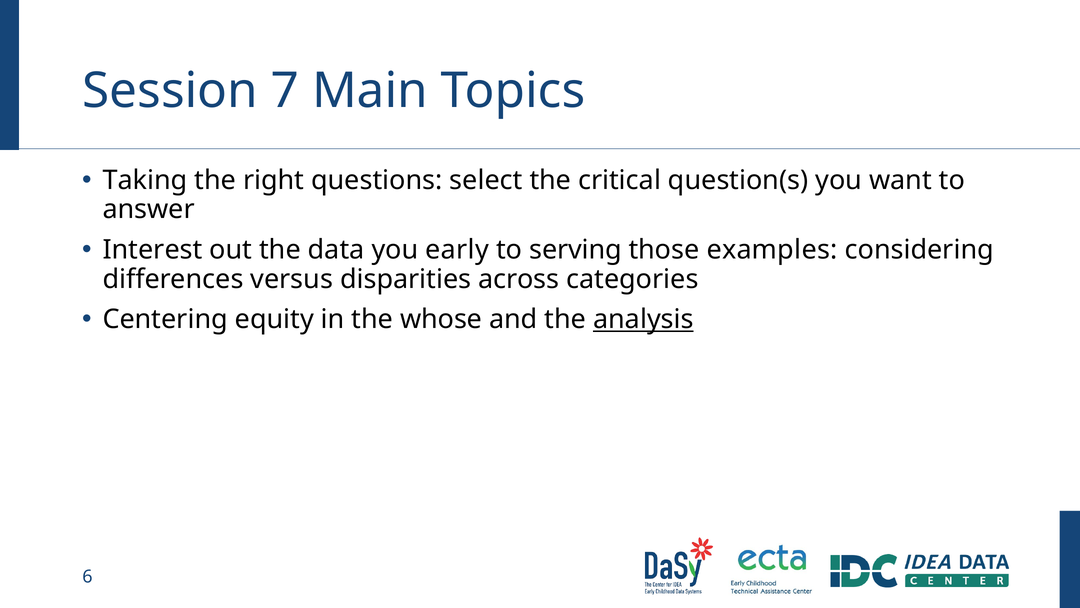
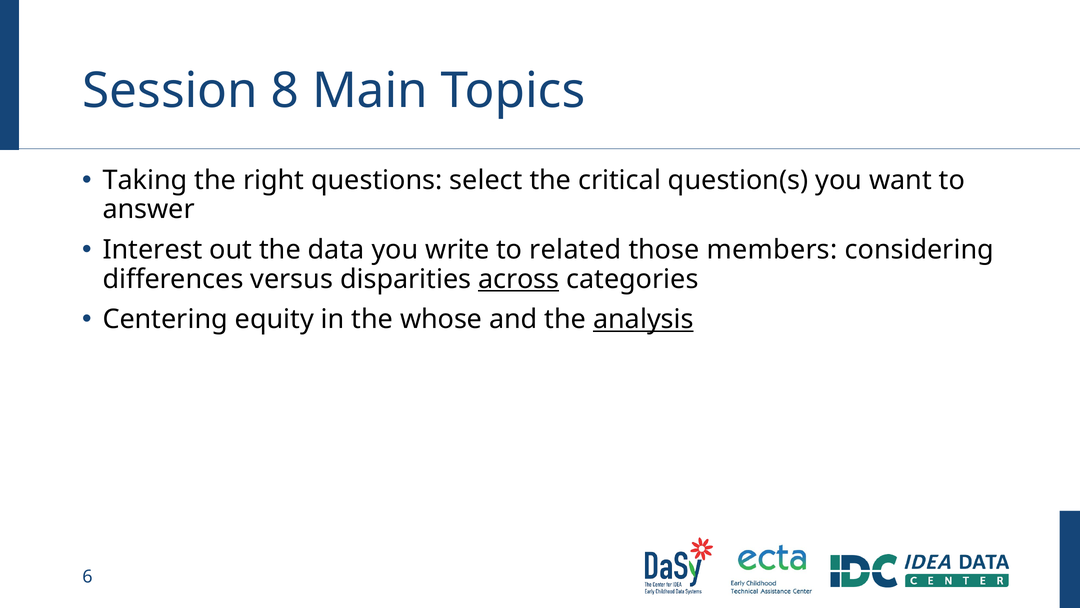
7: 7 -> 8 (285, 91)
early: early -> write (457, 250)
serving: serving -> related (575, 250)
examples: examples -> members (772, 250)
across underline: none -> present (519, 279)
